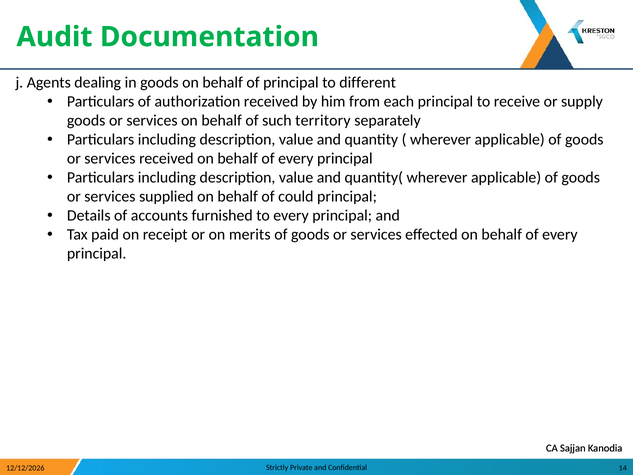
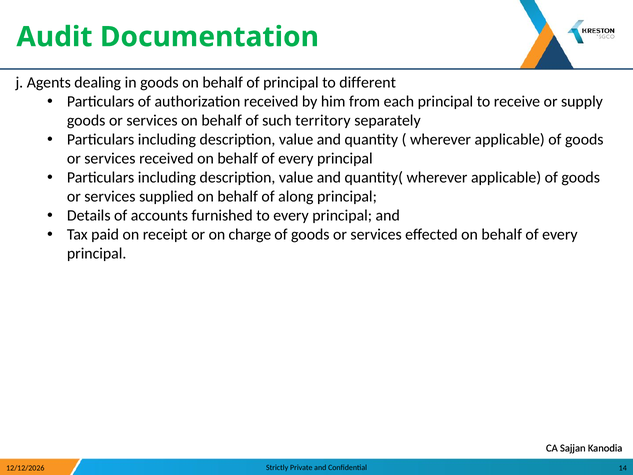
could: could -> along (296, 197)
merits: merits -> charge (250, 235)
